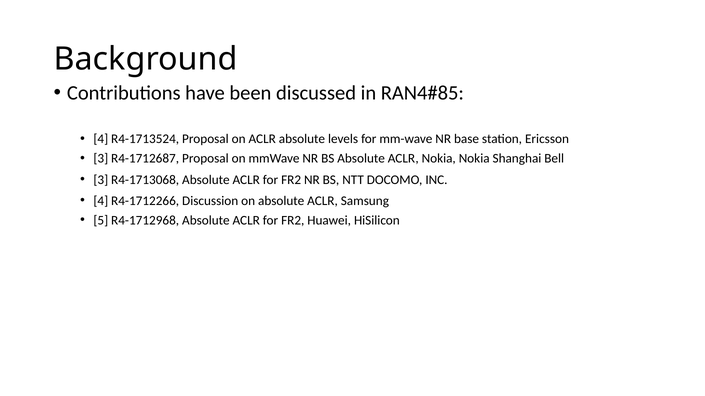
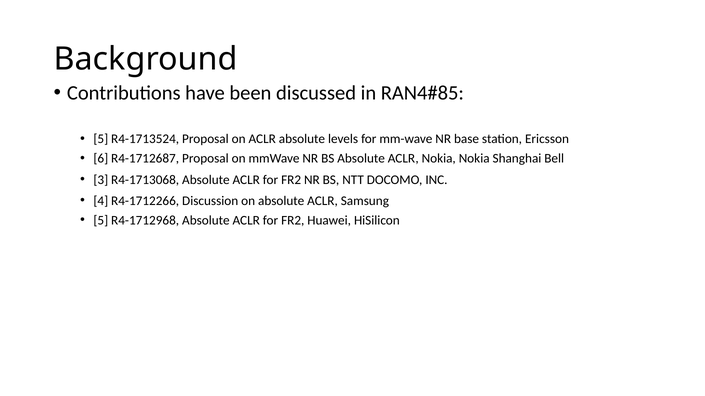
4: 4 -> 5 (101, 139)
3: 3 -> 6 (101, 159)
